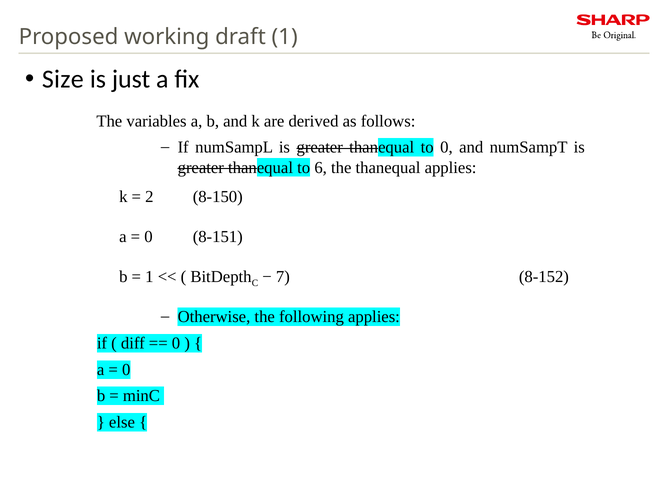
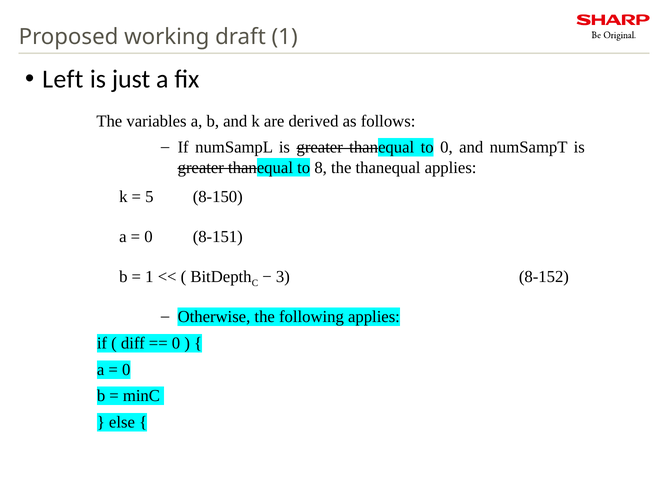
Size: Size -> Left (63, 79)
6: 6 -> 8 (321, 168)
2: 2 -> 5 (149, 196)
7: 7 -> 3 (283, 277)
